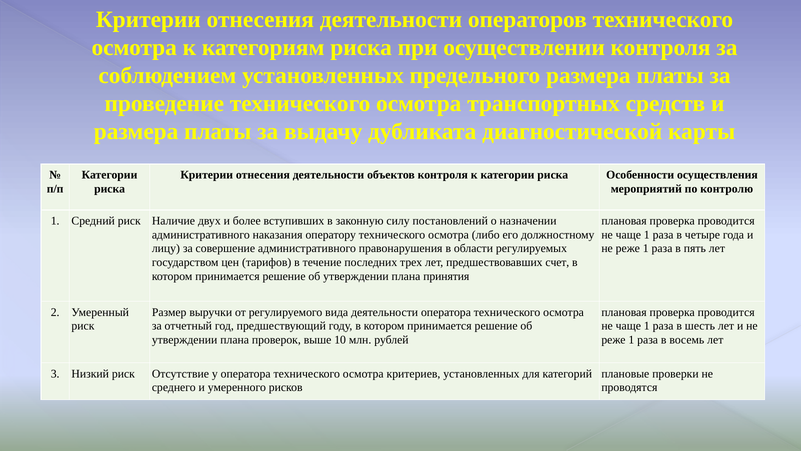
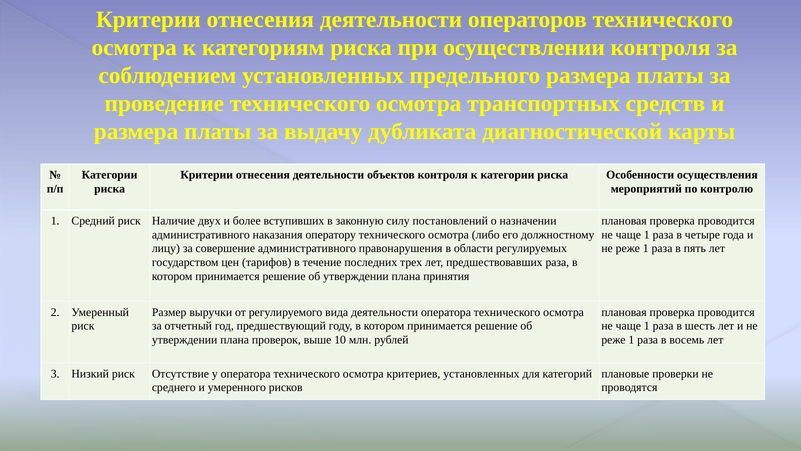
предшествовавших счет: счет -> раза (557, 262)
